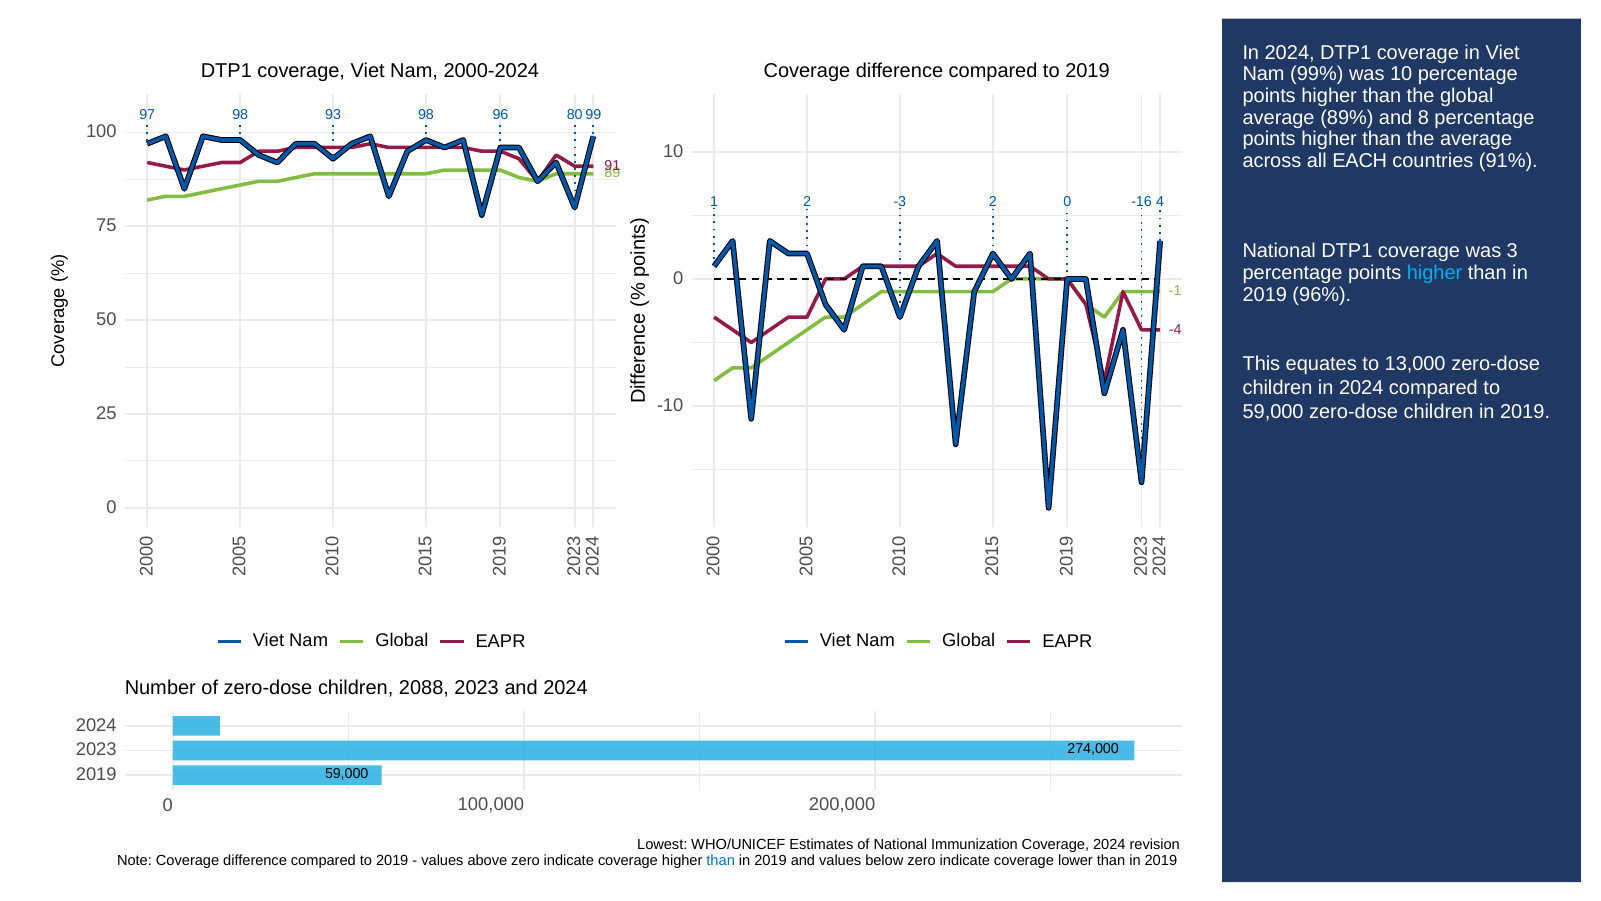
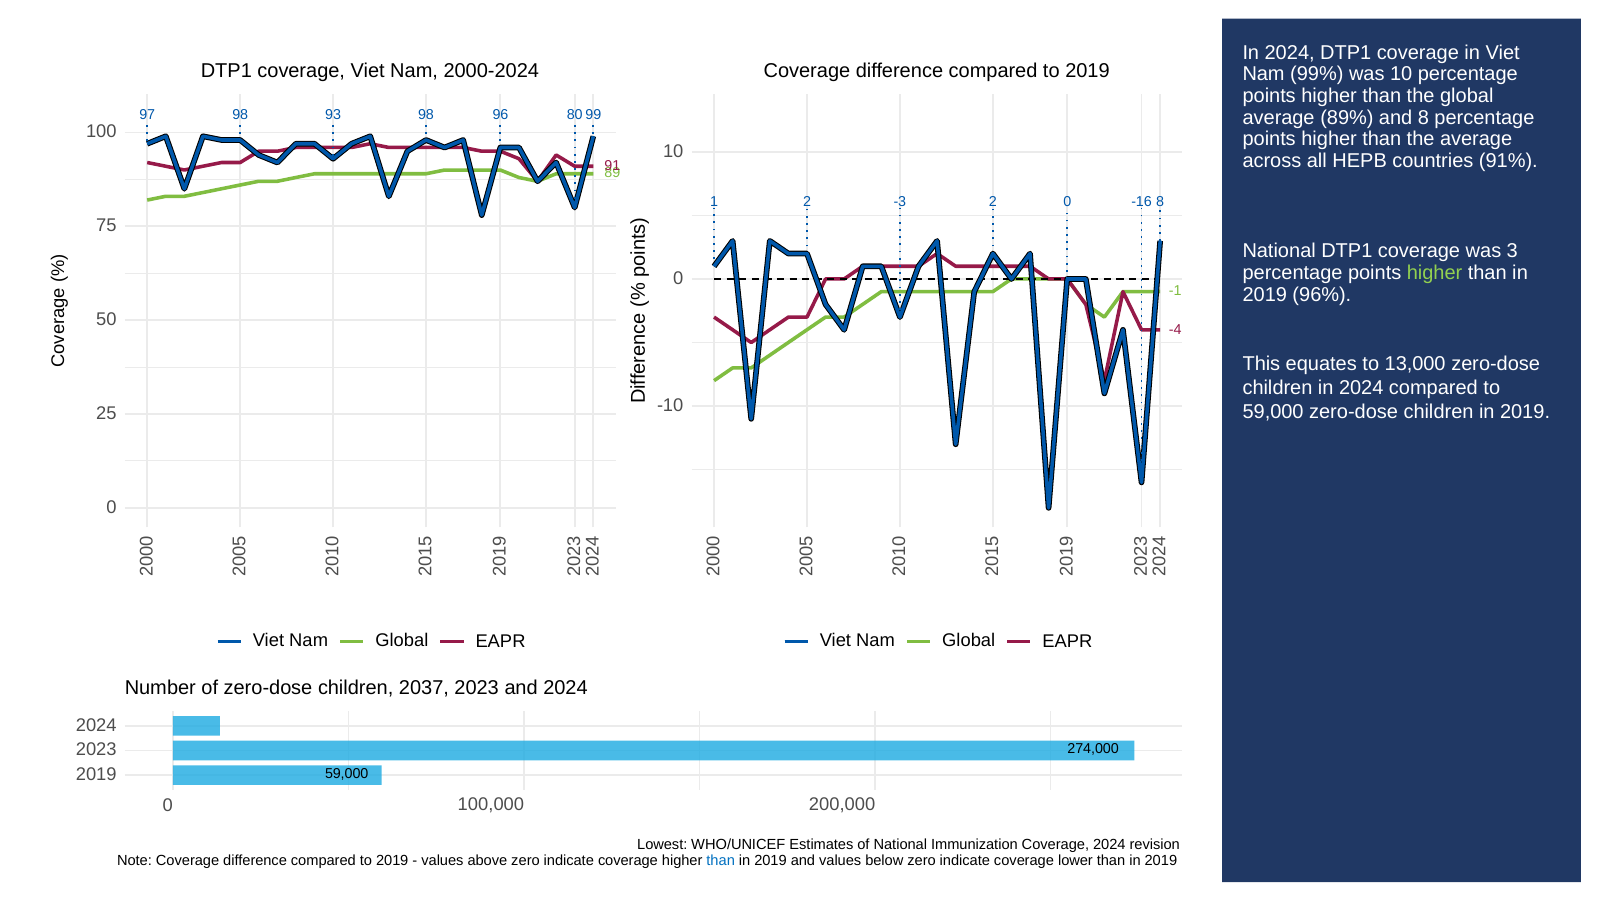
EACH: EACH -> HEPB (1360, 161)
-16 4: 4 -> 8 (1160, 202)
higher colour: light blue -> light green (1435, 273)
2088: 2088 -> 2037 (424, 688)
